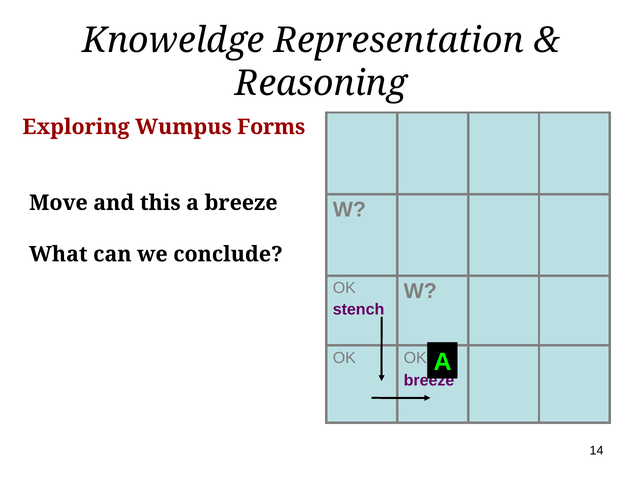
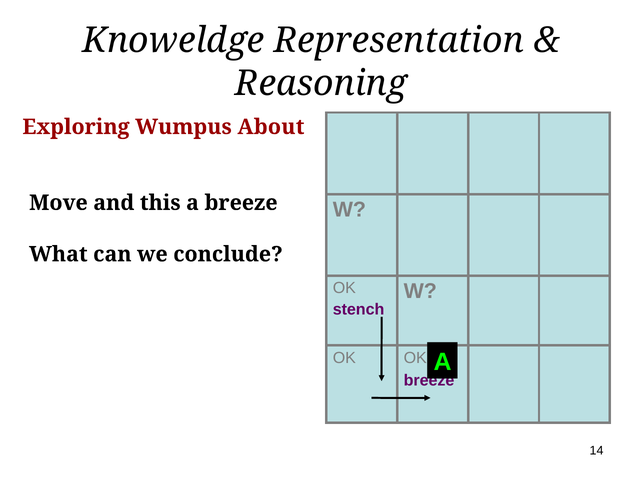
Forms: Forms -> About (271, 127)
